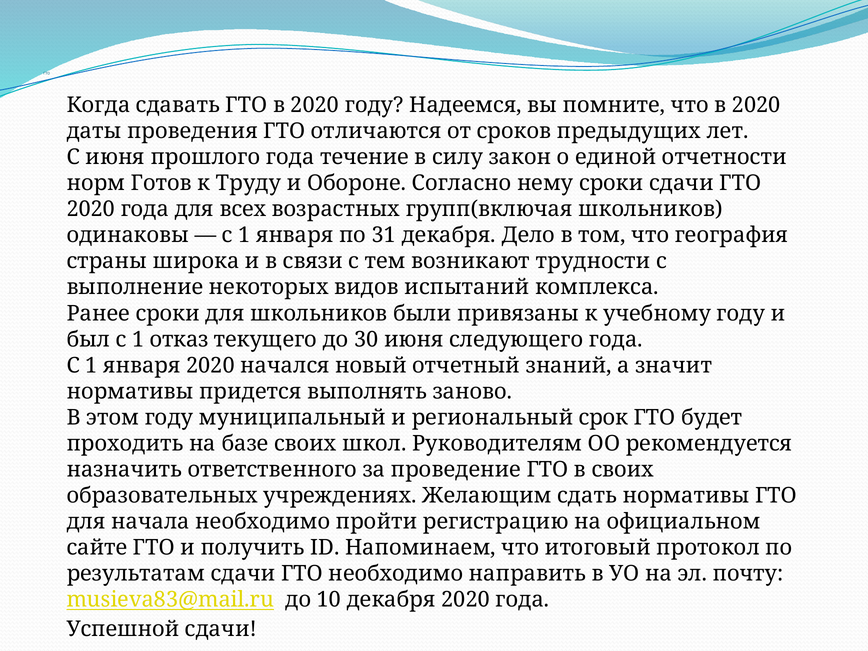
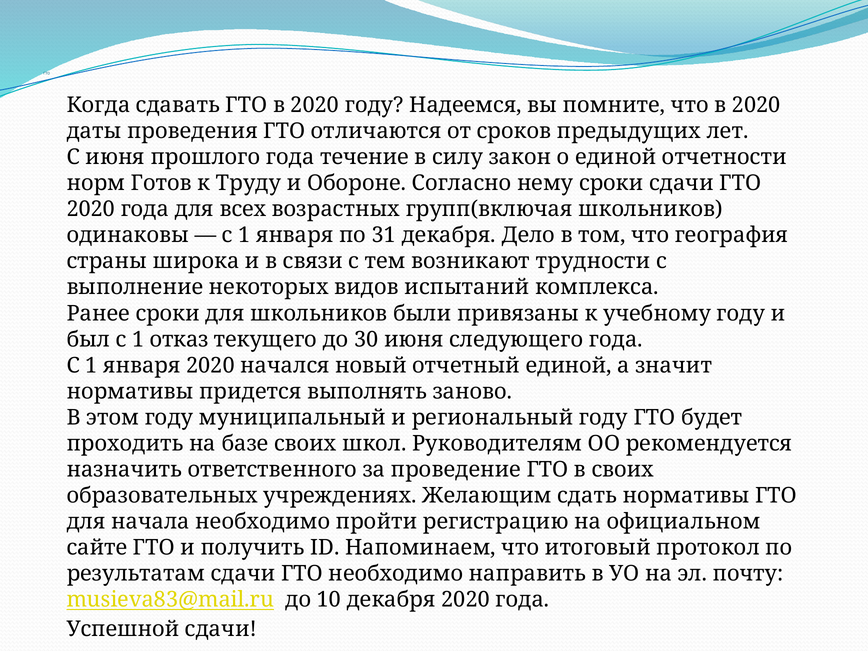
отчетный знаний: знаний -> единой (569, 365)
региональный срок: срок -> году (603, 418)
